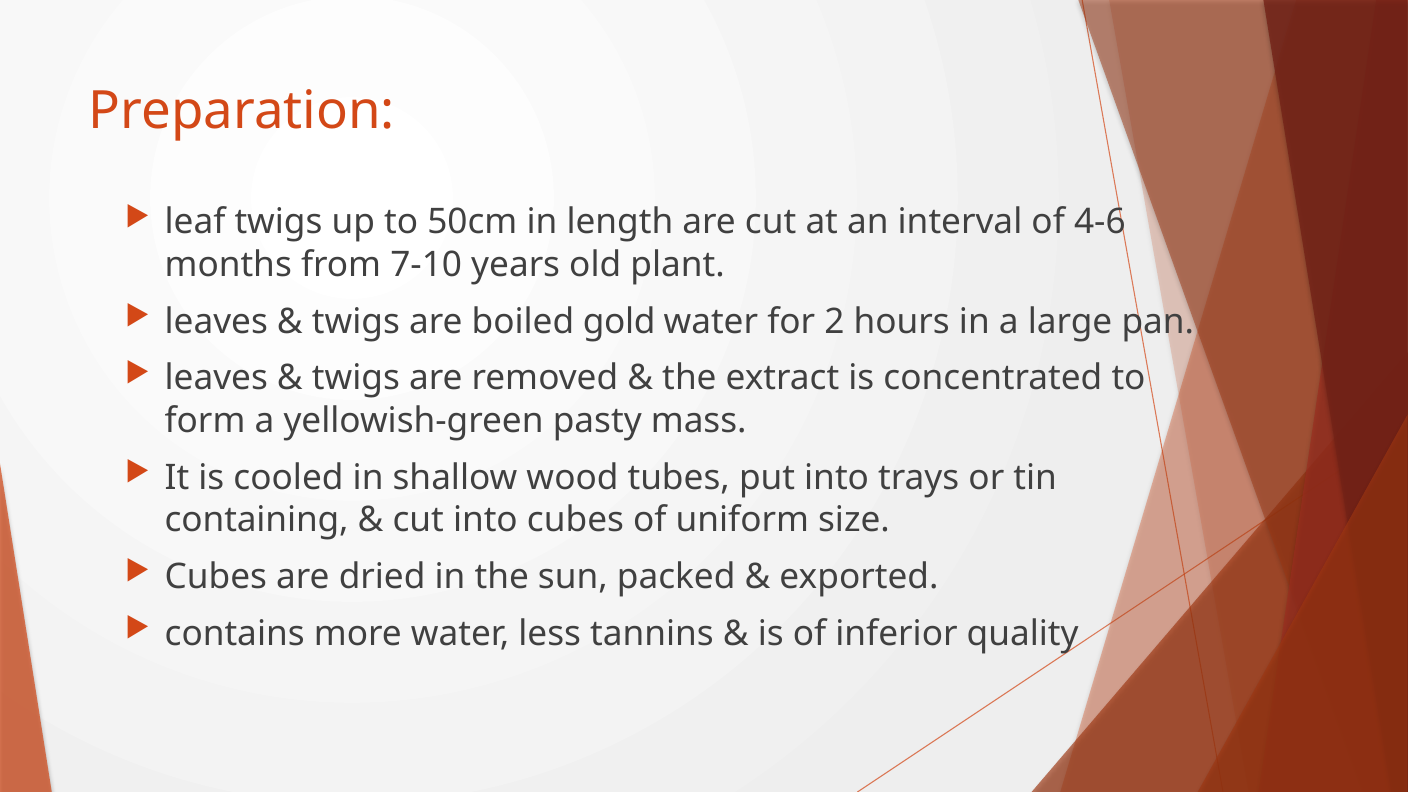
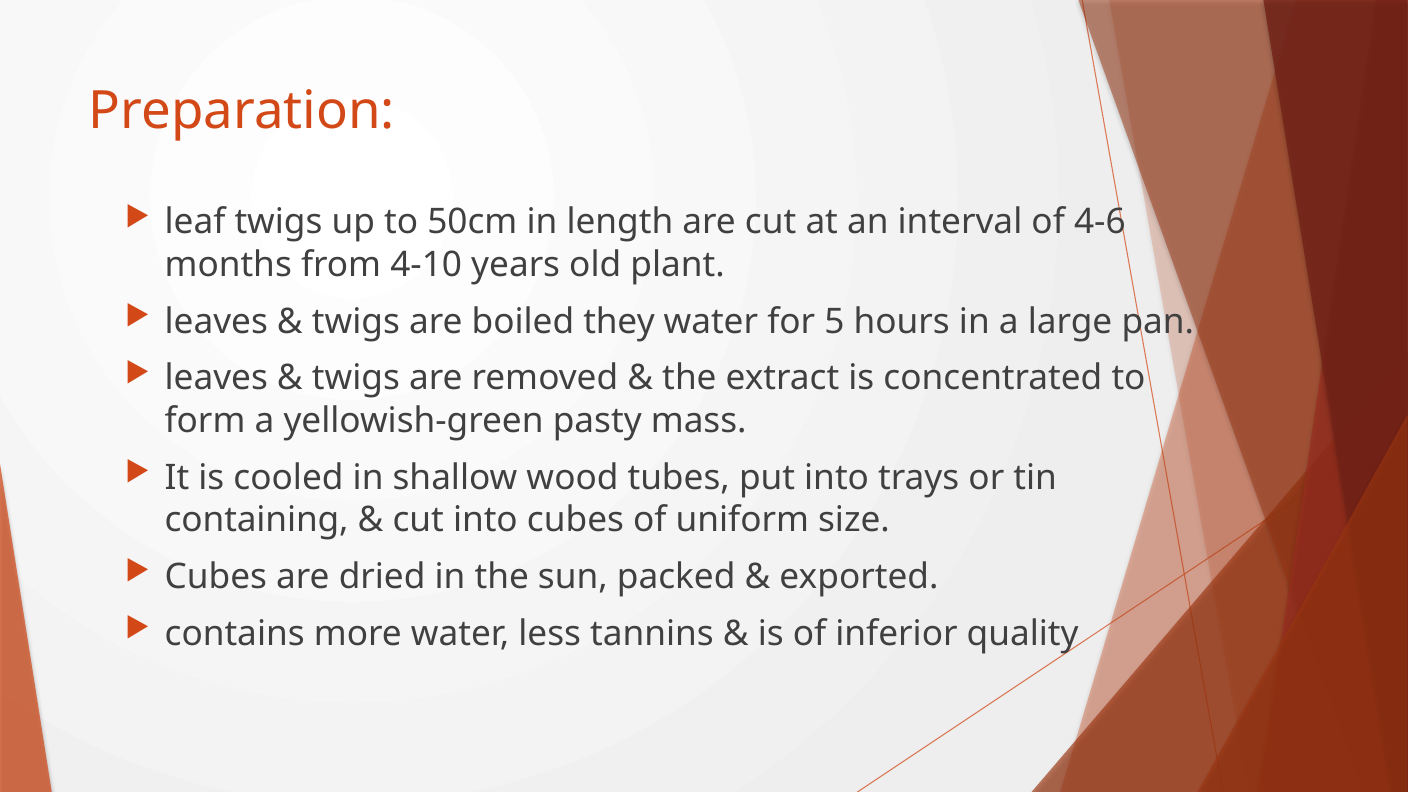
7-10: 7-10 -> 4-10 (426, 265)
gold: gold -> they (619, 321)
2: 2 -> 5 (834, 321)
